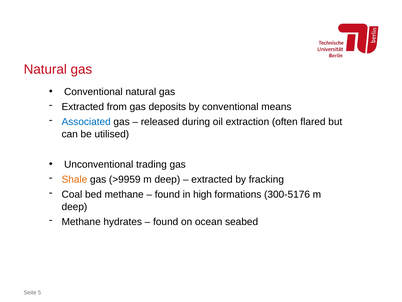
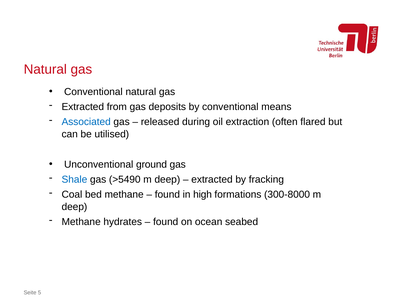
trading: trading -> ground (152, 164)
Shale colour: orange -> blue (74, 179)
>9959: >9959 -> >5490 (125, 179)
300-5176: 300-5176 -> 300-8000 (287, 194)
